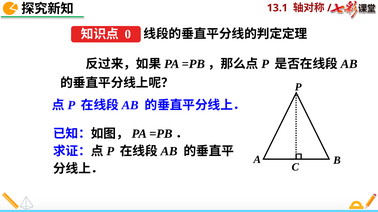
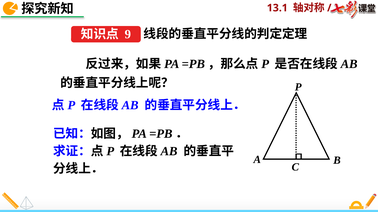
0: 0 -> 9 (128, 34)
